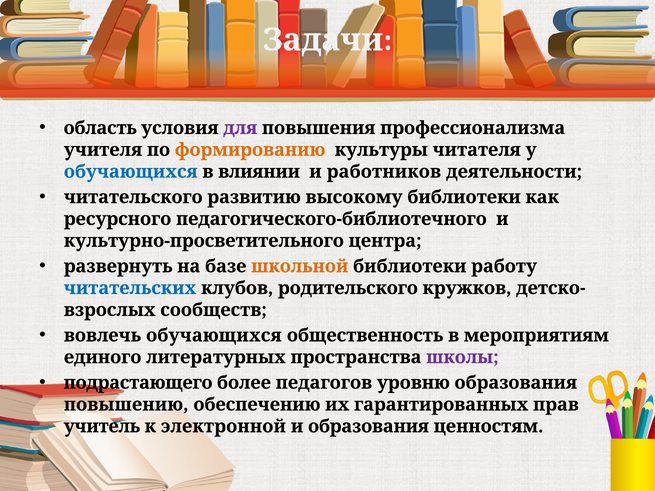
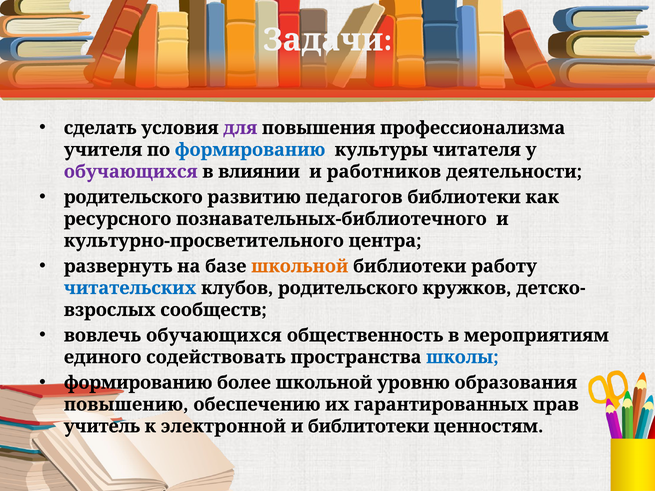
область: область -> сделать (100, 128)
формированию colour: orange -> blue (250, 150)
обучающихся colour: blue -> purple (131, 172)
читательского: читательского -> родительского (133, 197)
высокому: высокому -> педагогов (354, 197)
педагогического-библиотечного: педагогического-библиотечного -> познавательных-библиотечного (331, 219)
литературных: литературных -> содействовать (216, 357)
школы colour: purple -> blue (462, 357)
подрастающего: подрастающего -> формированию (138, 383)
более педагогов: педагогов -> школьной (324, 383)
и образования: образования -> библитотеки (369, 427)
